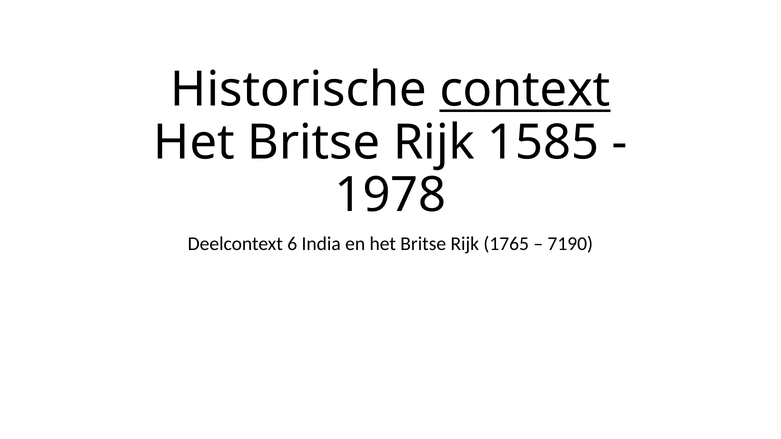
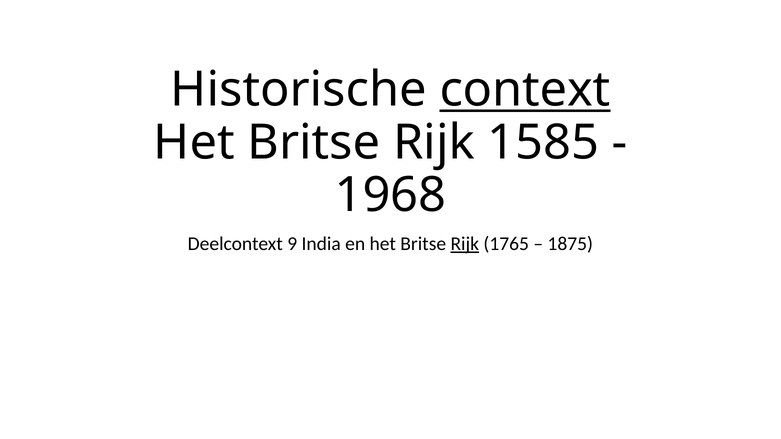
1978: 1978 -> 1968 (390, 195)
6: 6 -> 9 (292, 244)
Rijk underline: none -> present (465, 244)
7190: 7190 -> 1875 (570, 244)
